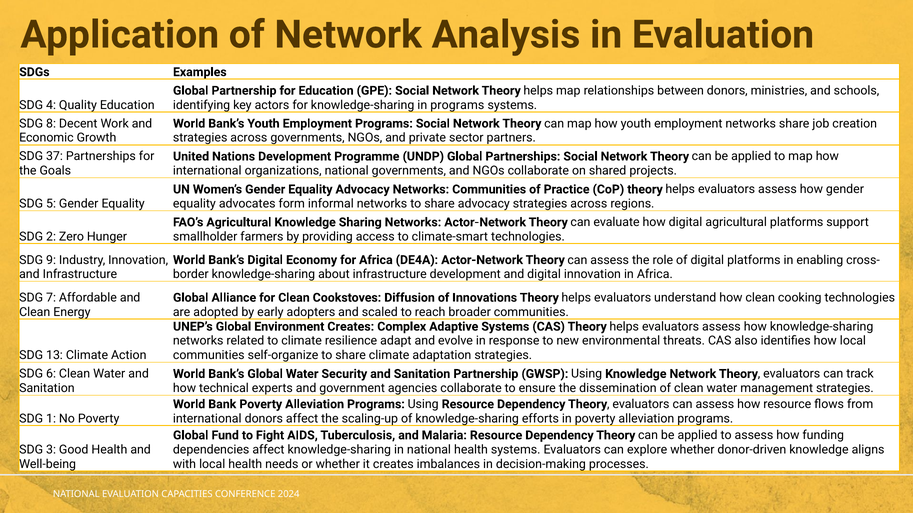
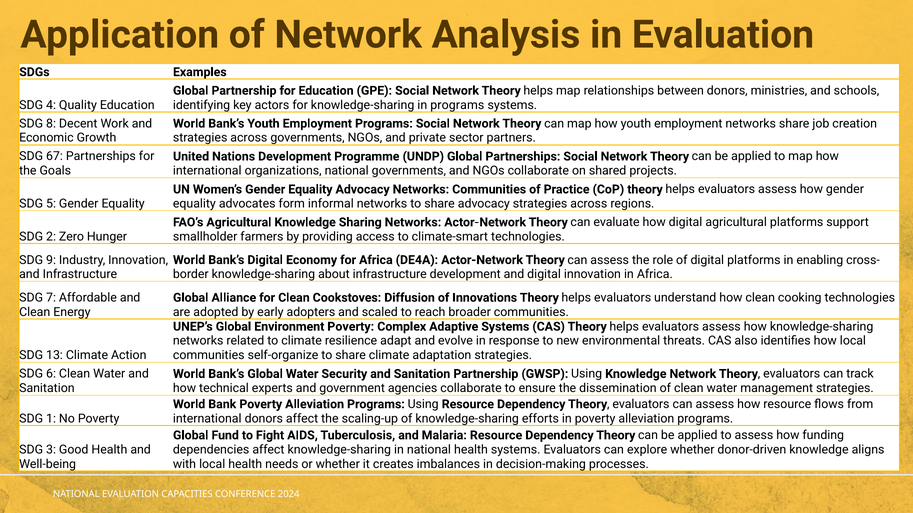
37: 37 -> 67 (54, 157)
Environment Creates: Creates -> Poverty (351, 327)
